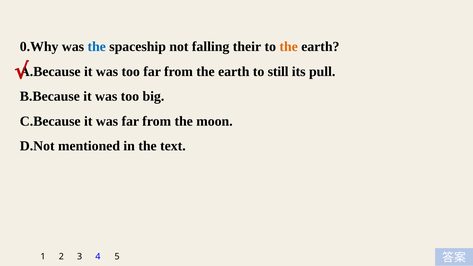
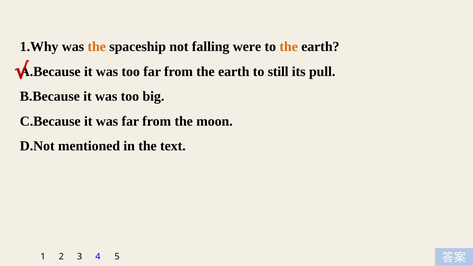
0.Why: 0.Why -> 1.Why (39, 47)
the colour: blue -> orange (97, 47)
their: their -> were (247, 47)
